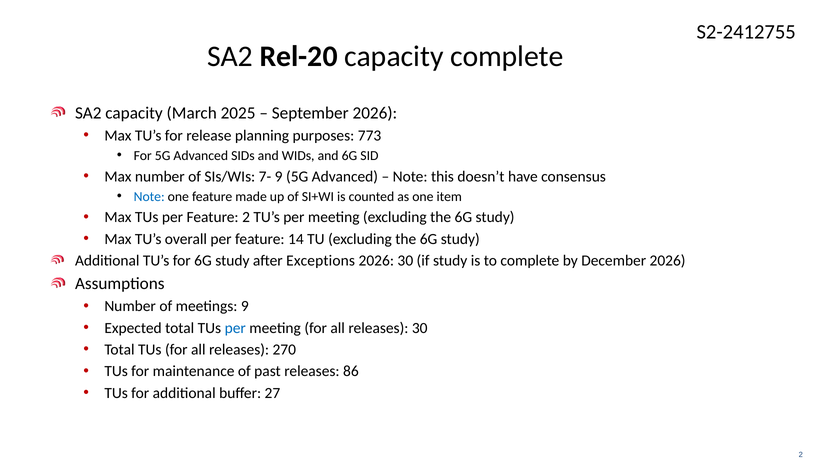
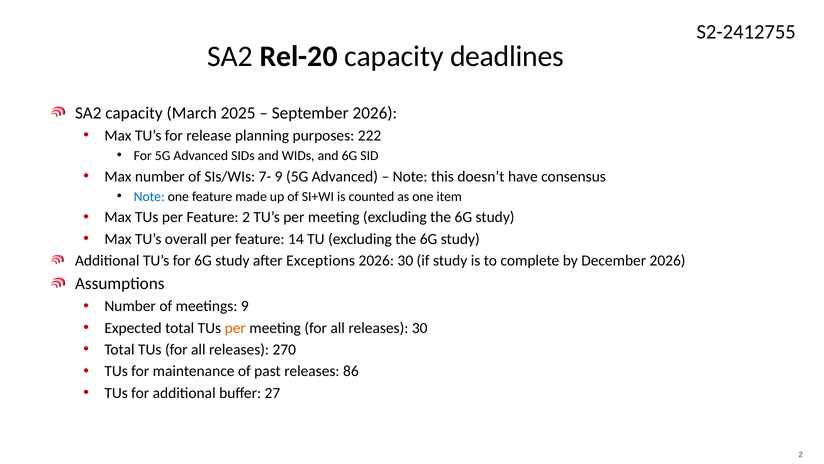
capacity complete: complete -> deadlines (507, 56)
773: 773 -> 222 (370, 135)
per colour: blue -> orange (235, 328)
